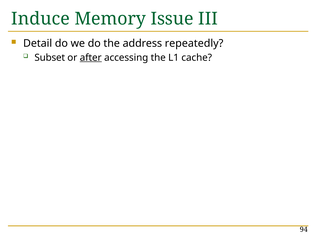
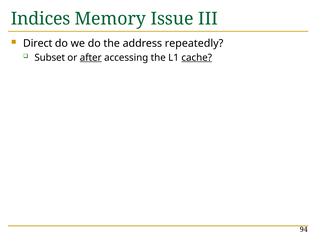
Induce: Induce -> Indices (41, 19)
Detail: Detail -> Direct (38, 43)
cache underline: none -> present (197, 58)
